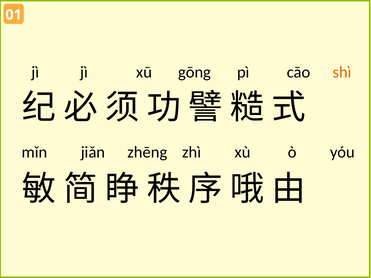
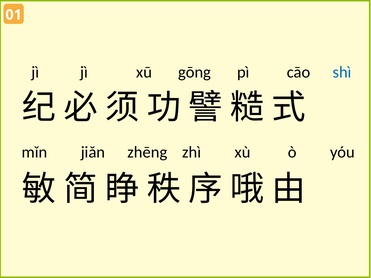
shì colour: orange -> blue (342, 72)
